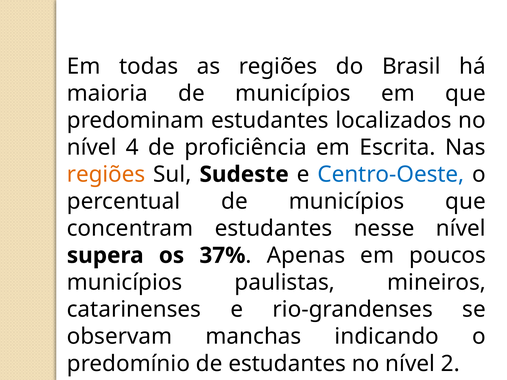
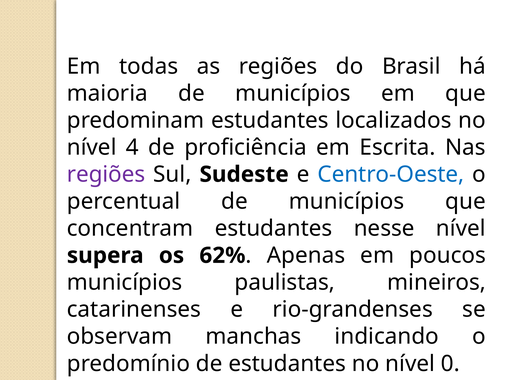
regiões colour: orange -> purple (106, 174)
37%: 37% -> 62% (222, 256)
2: 2 -> 0 (450, 364)
